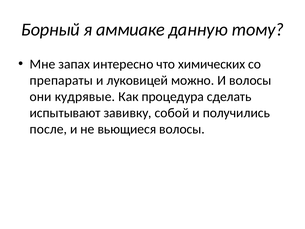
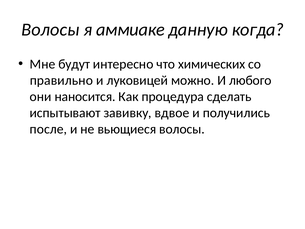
Борный: Борный -> Волосы (50, 29)
тому: тому -> когда (258, 29)
запах: запах -> будут (74, 64)
препараты: препараты -> правильно (61, 80)
И волосы: волосы -> любого (250, 80)
кудрявые: кудрявые -> наносится (85, 97)
собой: собой -> вдвое (172, 113)
